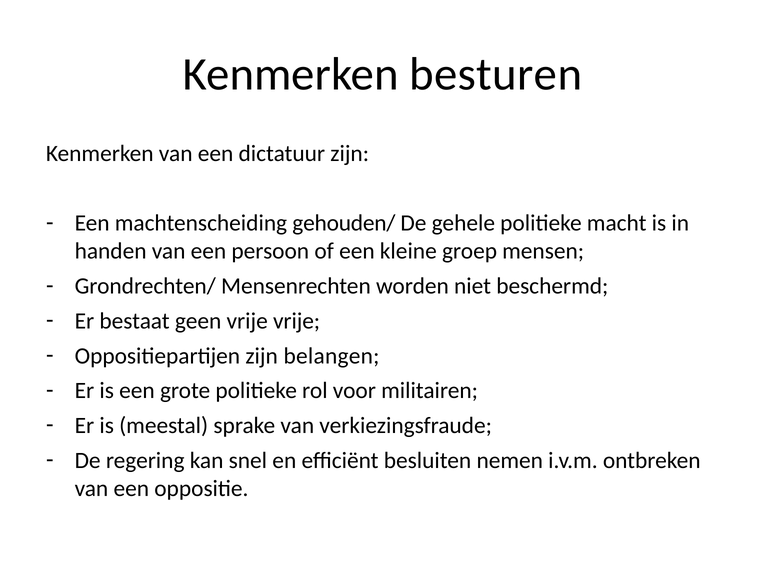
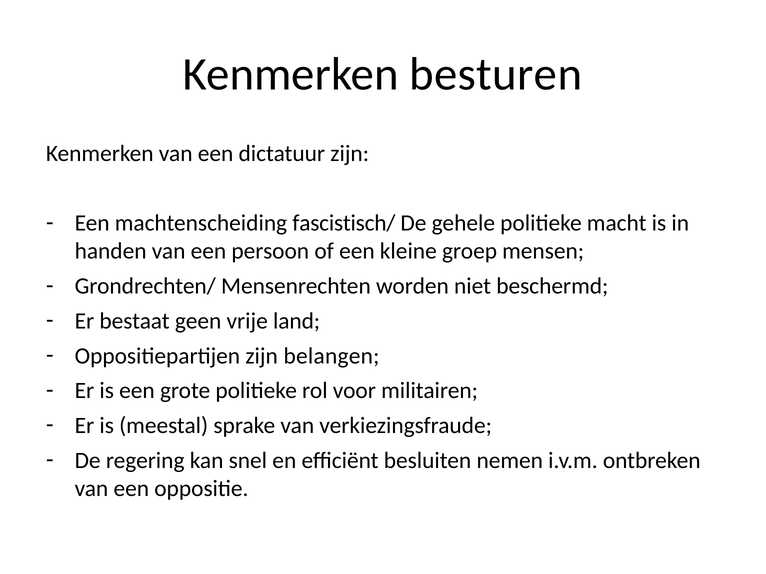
gehouden/: gehouden/ -> fascistisch/ (344, 223)
vrije vrije: vrije -> land (297, 321)
